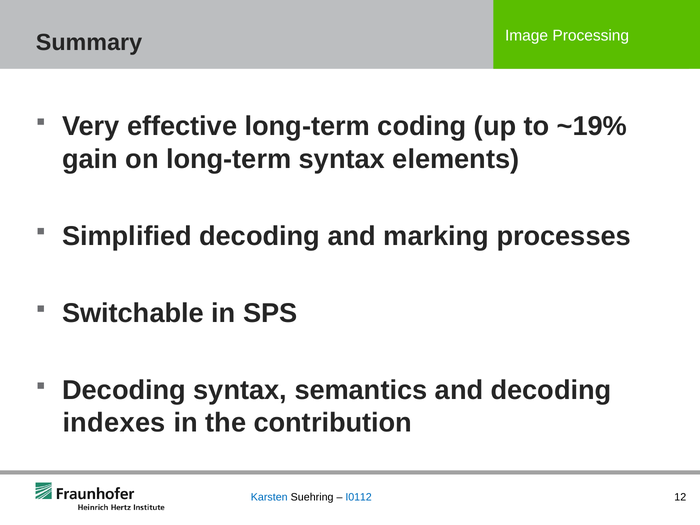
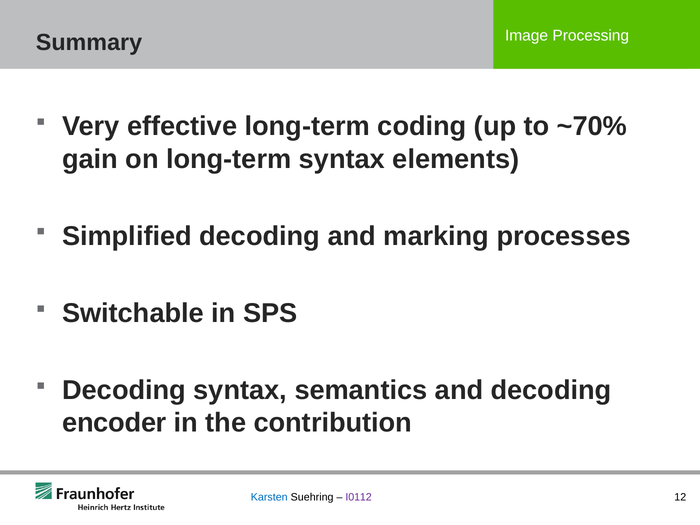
~19%: ~19% -> ~70% (592, 126)
indexes: indexes -> encoder (114, 423)
I0112 colour: blue -> purple (359, 497)
